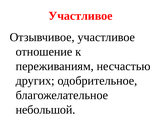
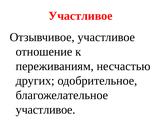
небольшой: небольшой -> участливое (46, 110)
